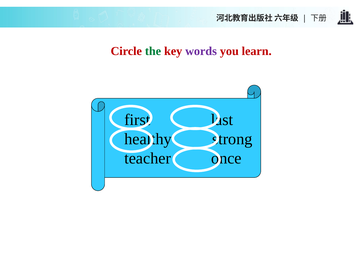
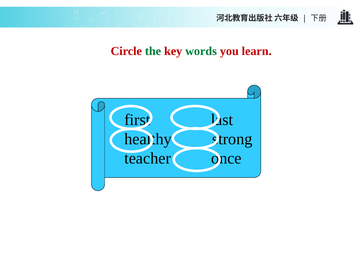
words colour: purple -> green (201, 51)
